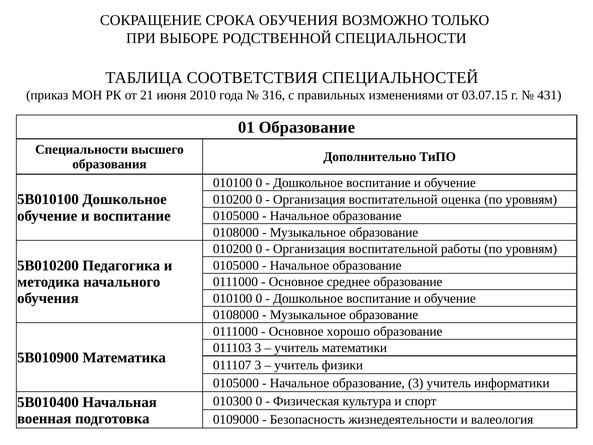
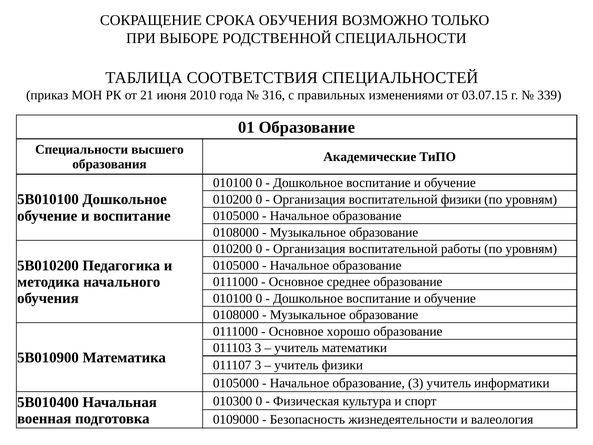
431: 431 -> 339 (549, 95)
Дополнительно: Дополнительно -> Академические (370, 157)
воспитательной оценка: оценка -> физики (461, 199)
